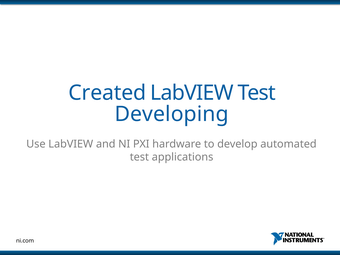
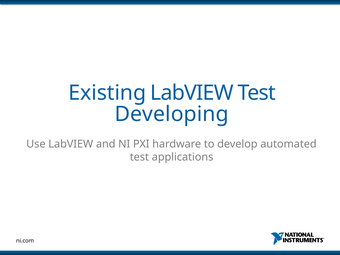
Created: Created -> Existing (107, 93)
